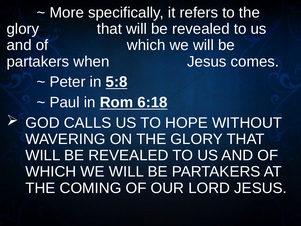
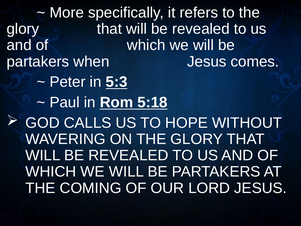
5:8: 5:8 -> 5:3 (117, 82)
6:18: 6:18 -> 5:18 (152, 102)
